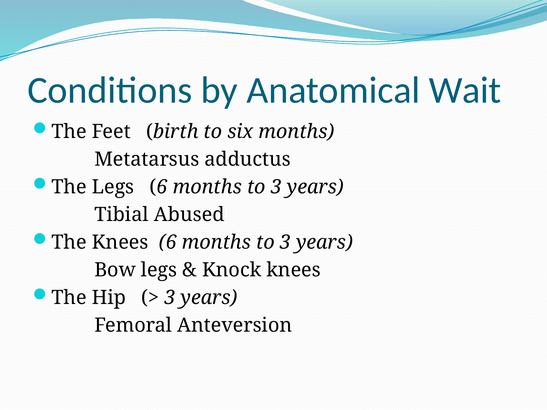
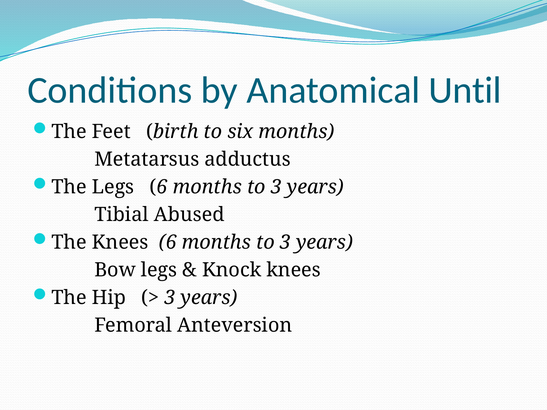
Wait: Wait -> Until (465, 90)
